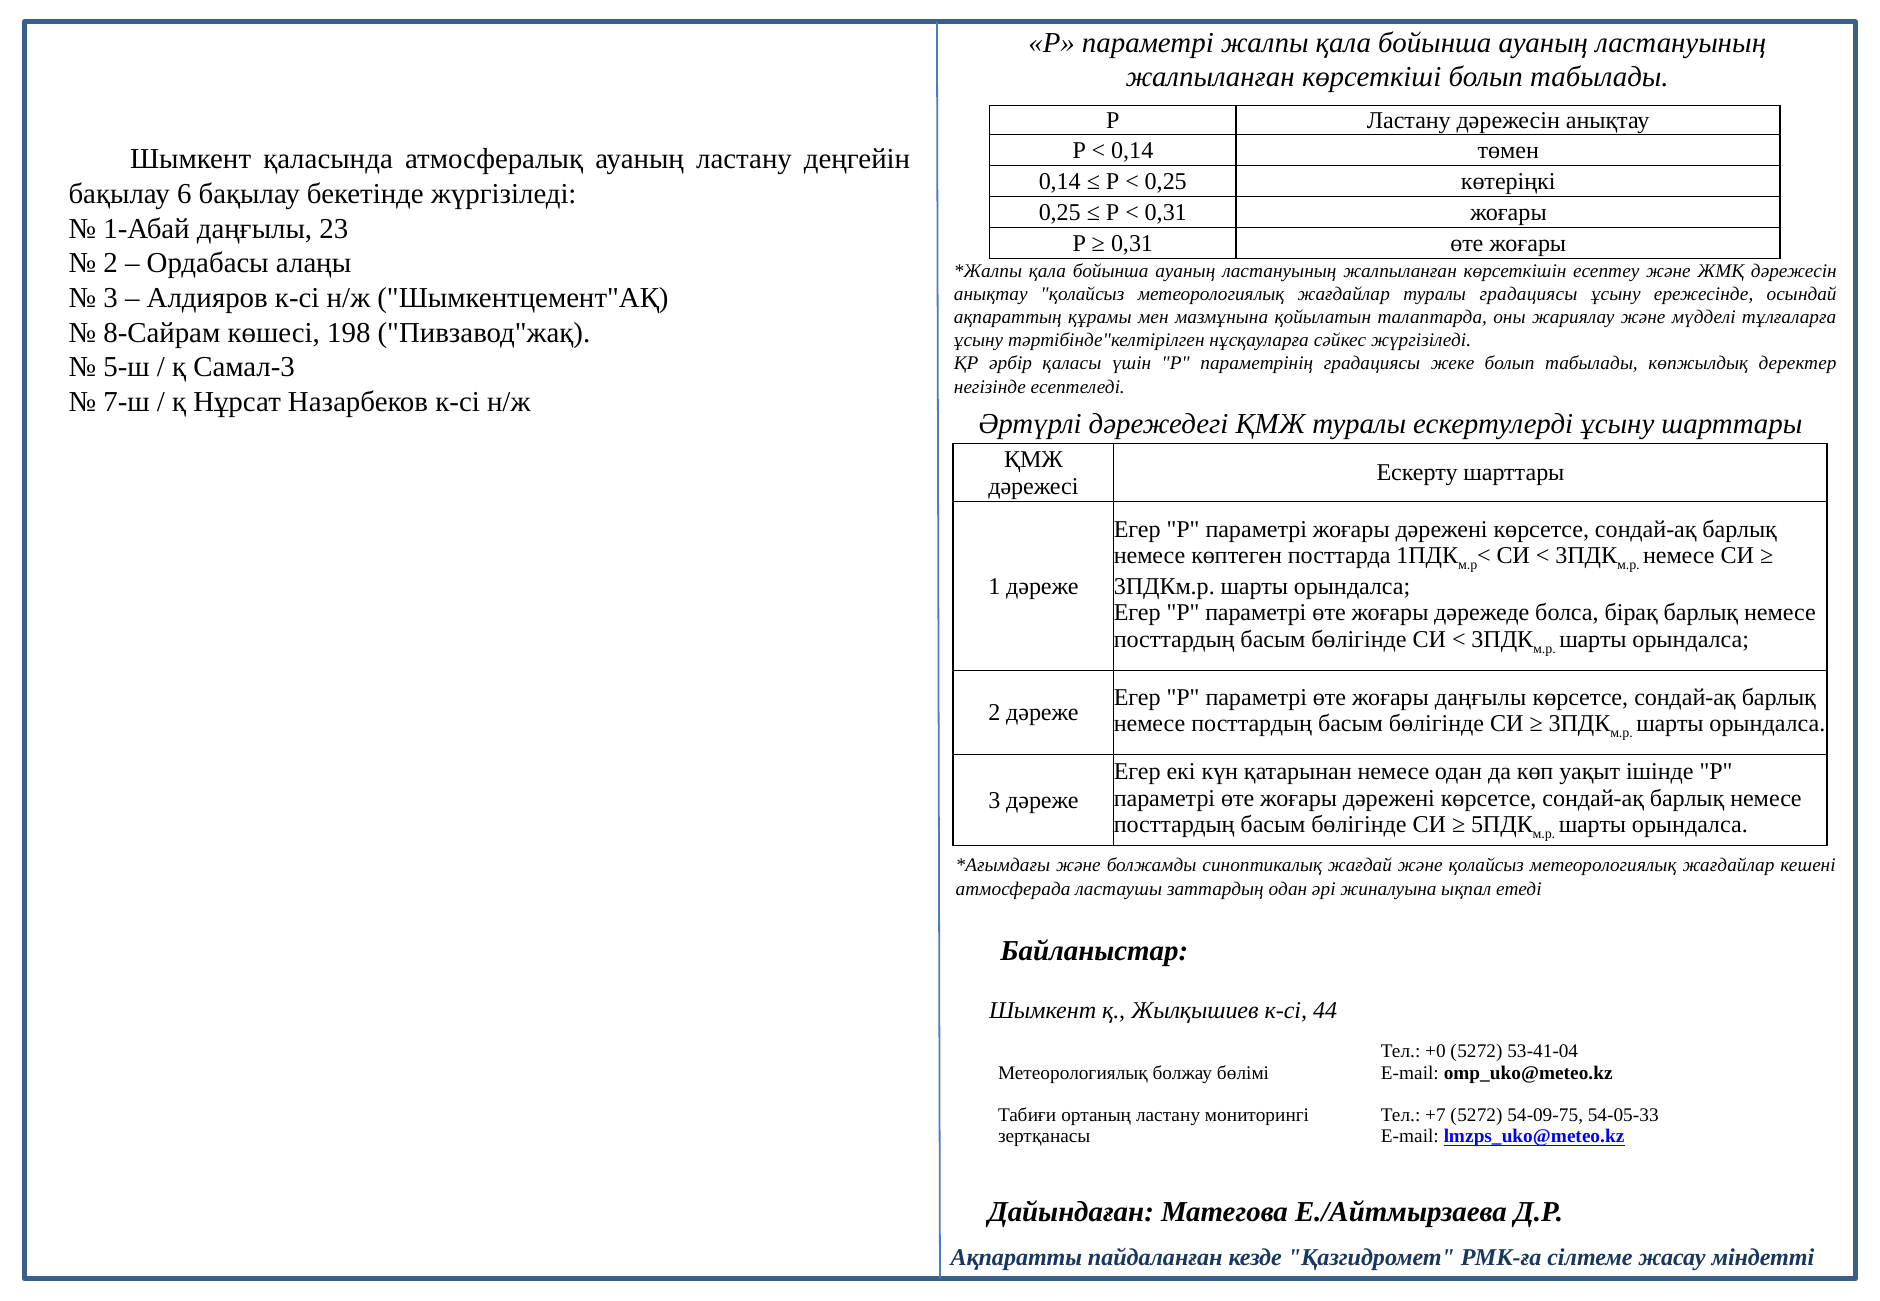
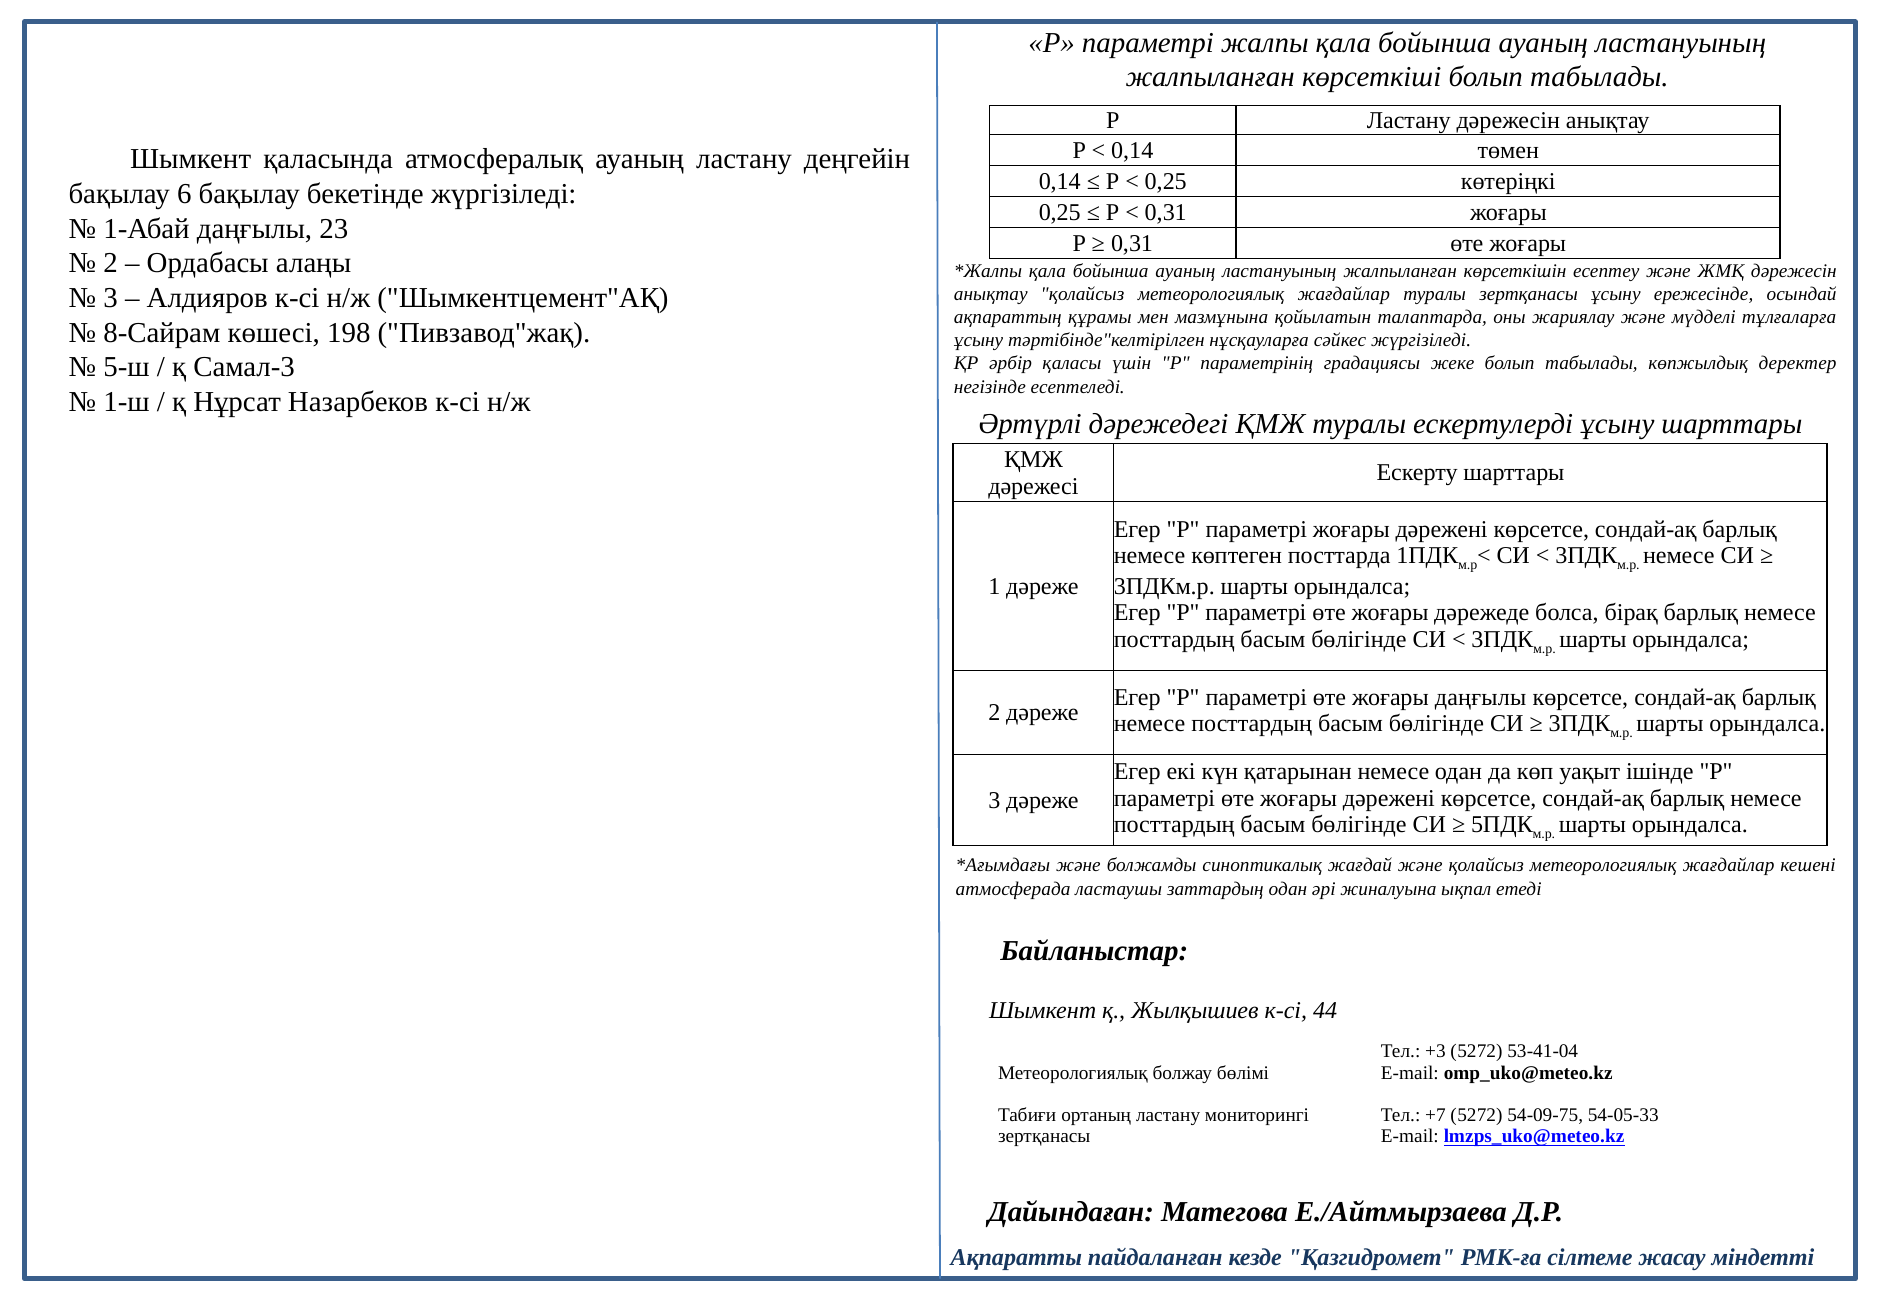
туралы градациясы: градациясы -> зертқанасы (1529, 294)
7-ш: 7-ш -> 1-ш (127, 402)
+0: +0 -> +3 (1435, 1052)
